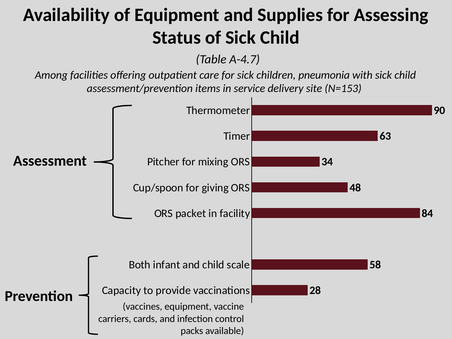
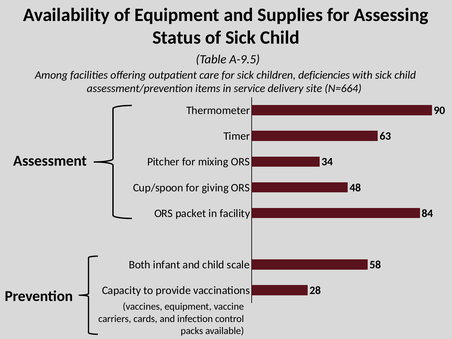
A-4.7: A-4.7 -> A-9.5 (245, 59)
pneumonia: pneumonia -> deficiencies (324, 75)
N=153: N=153 -> N=664 (343, 89)
